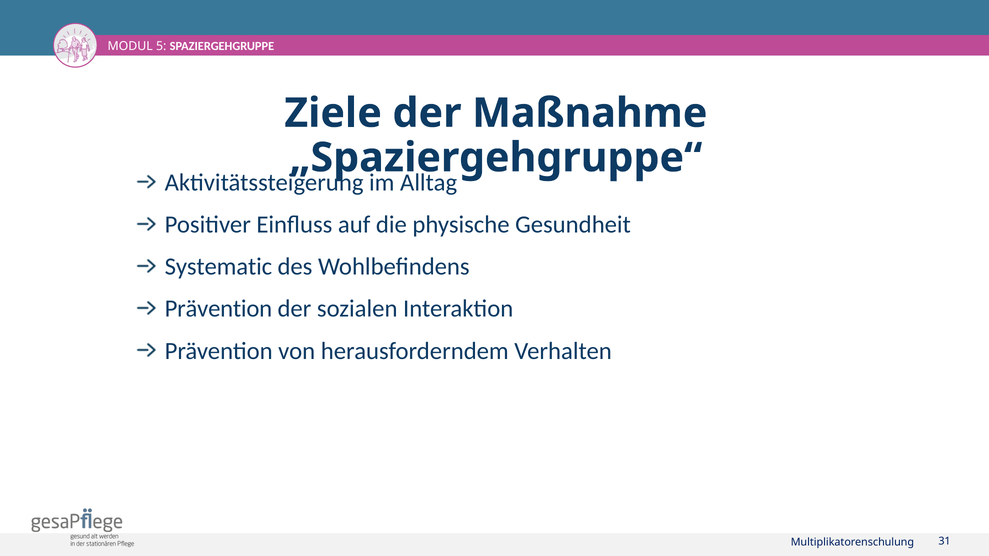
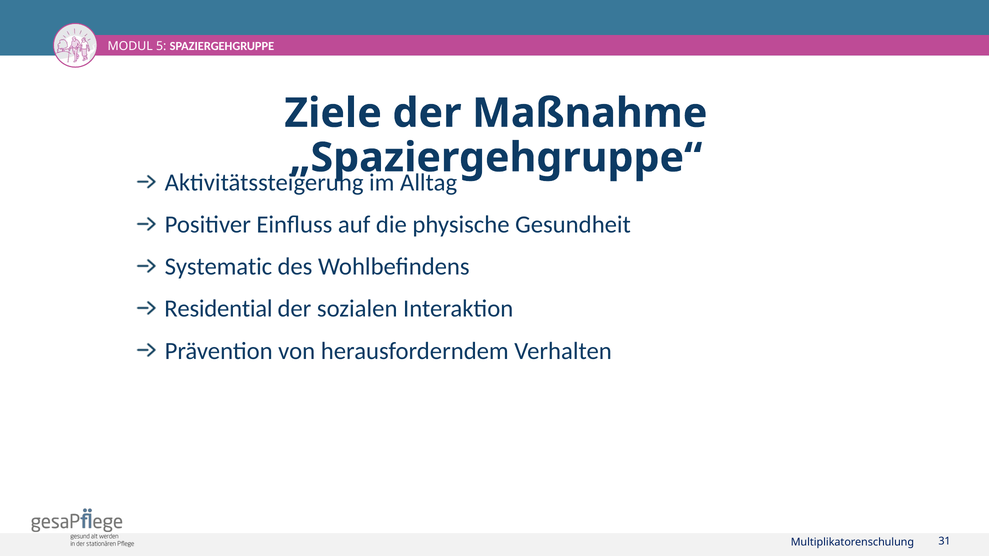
Prävention: Prävention -> Residential (218, 309)
